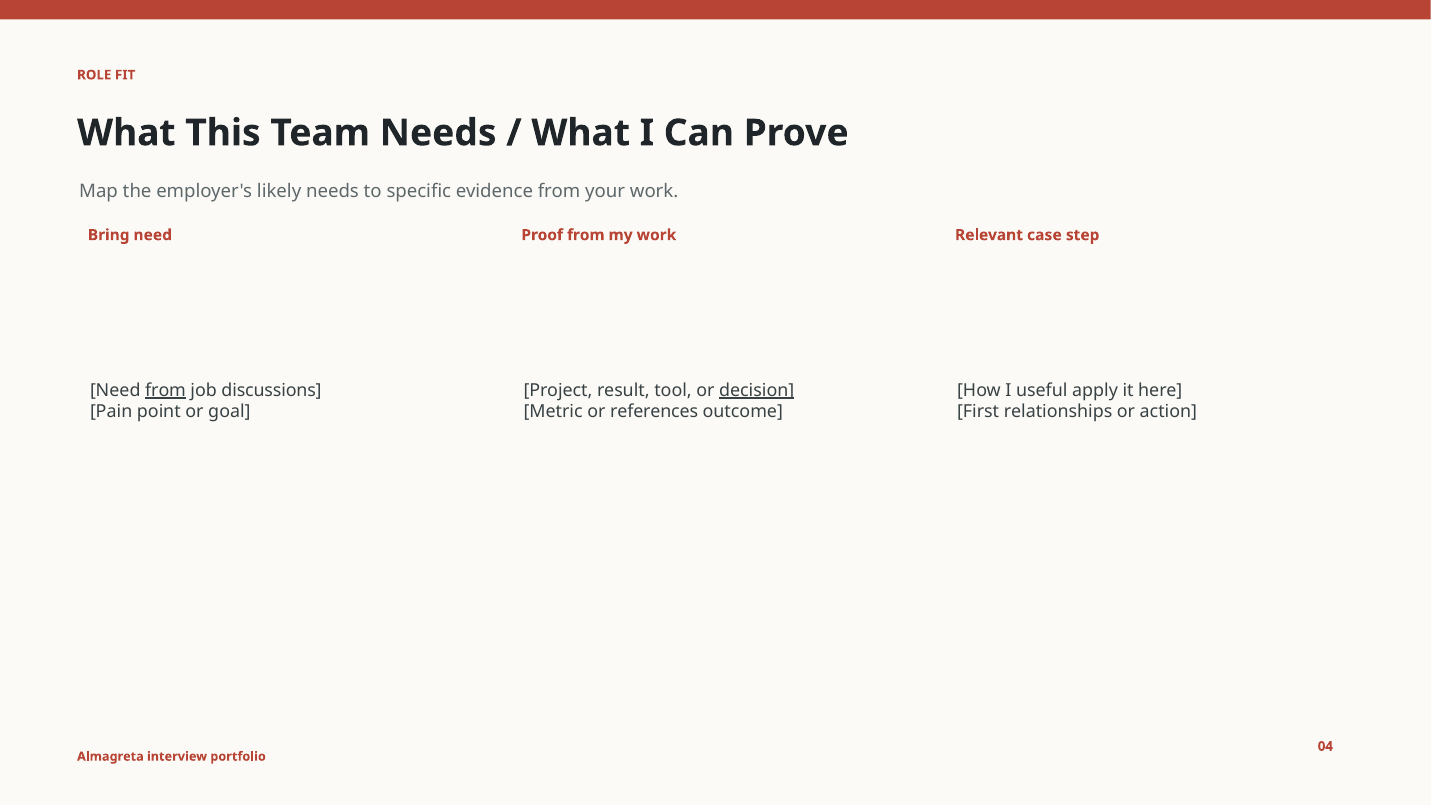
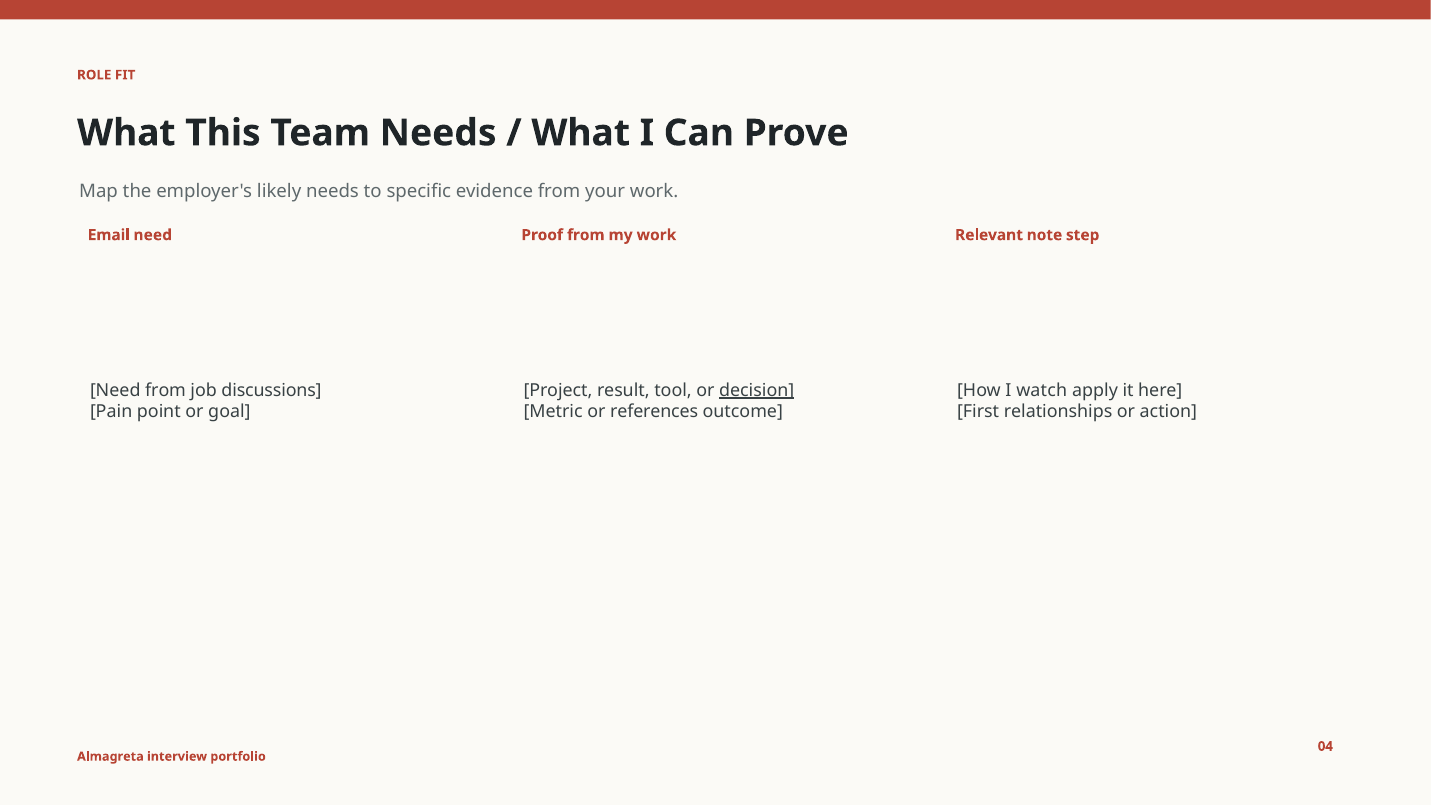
Bring: Bring -> Email (109, 235)
case: case -> note (1044, 235)
from underline: present -> none (166, 390)
useful: useful -> watch (1042, 390)
